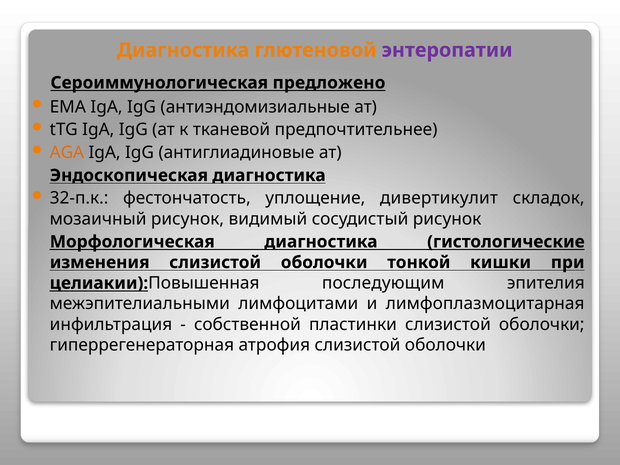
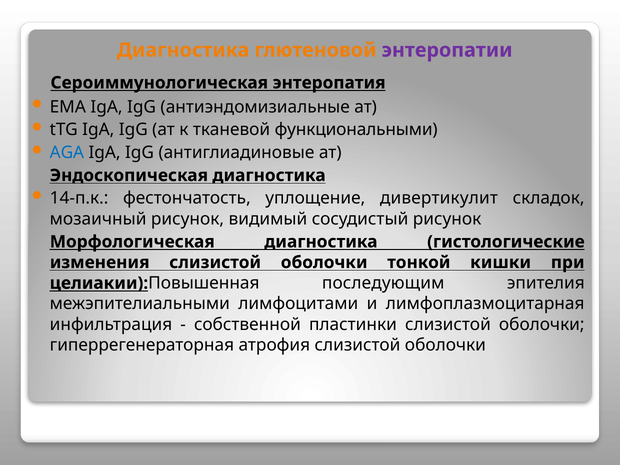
предложено: предложено -> энтеропатия (329, 83)
предпочтительнее: предпочтительнее -> функциональными (356, 130)
AGA colour: orange -> blue (67, 153)
32-п.к: 32-п.к -> 14-п.к (79, 198)
